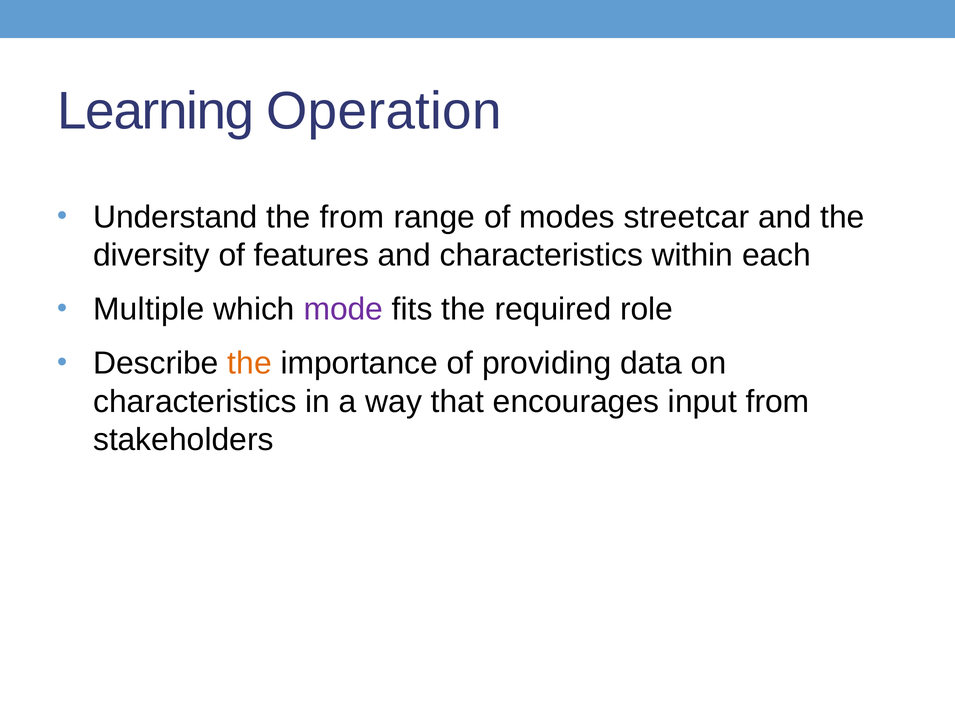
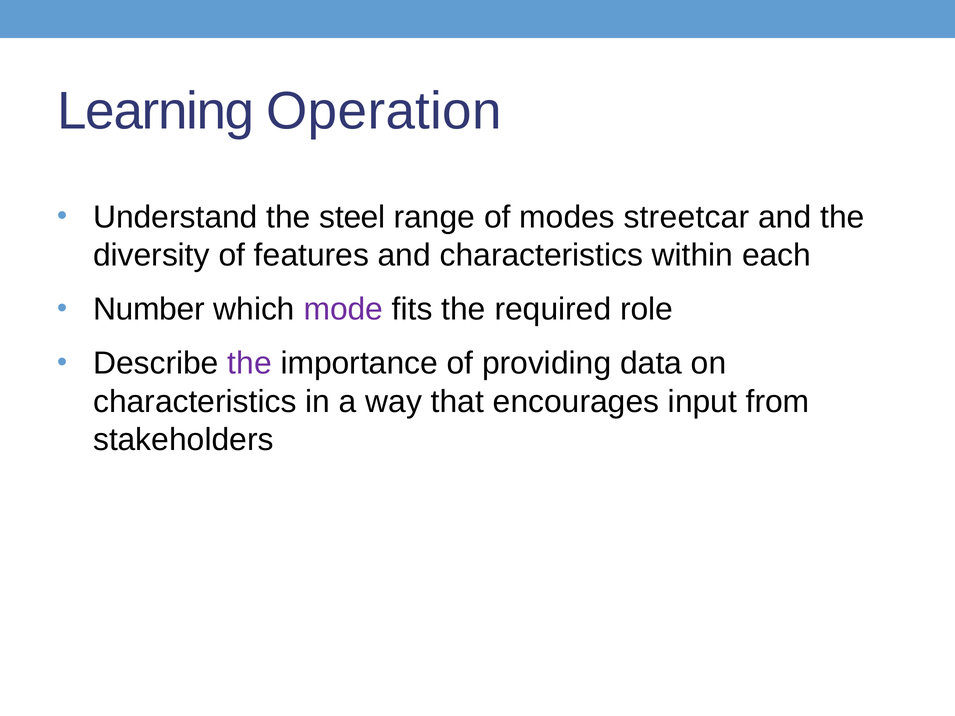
the from: from -> steel (352, 217)
Multiple: Multiple -> Number (149, 309)
the colour: orange -> purple (250, 364)
